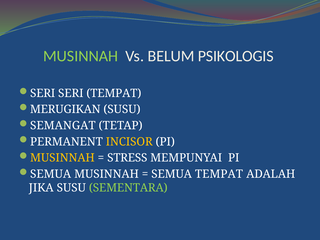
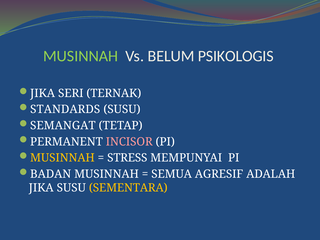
SERI: SERI -> JIKA (43, 93)
SERI TEMPAT: TEMPAT -> TERNAK (114, 93)
MERUGIKAN: MERUGIKAN -> STANDARDS (65, 109)
INCISOR colour: yellow -> pink (129, 142)
SEMUA: SEMUA -> BADAN (51, 174)
SEMUA TEMPAT: TEMPAT -> AGRESIF (219, 174)
SEMENTARA colour: light green -> yellow (128, 188)
